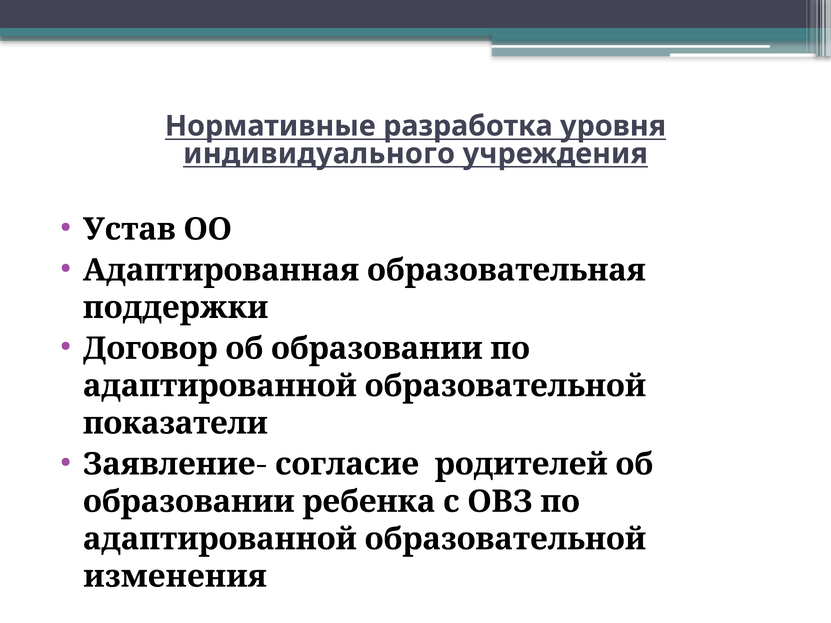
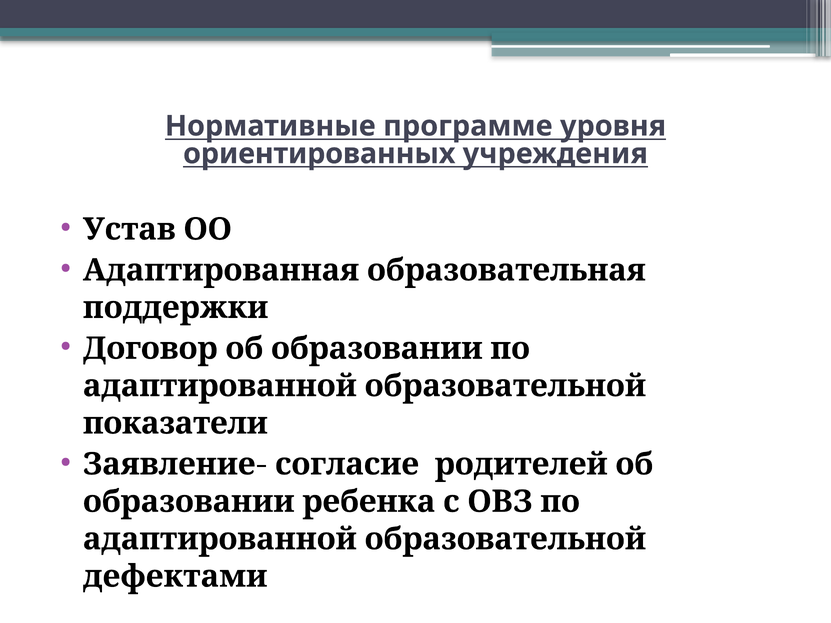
разработка: разработка -> программе (468, 126)
индивидуального: индивидуального -> ориентированных (319, 154)
изменения: изменения -> дефектами (175, 577)
